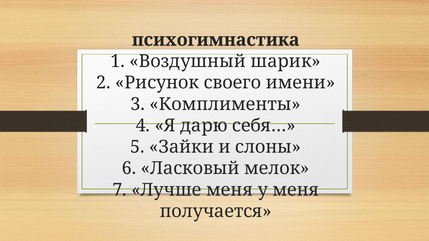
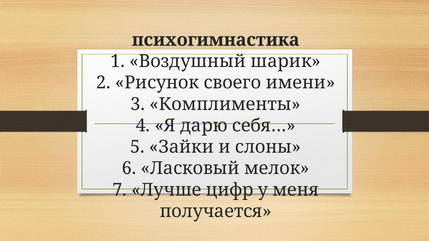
Лучше меня: меня -> цифр (230, 190)
